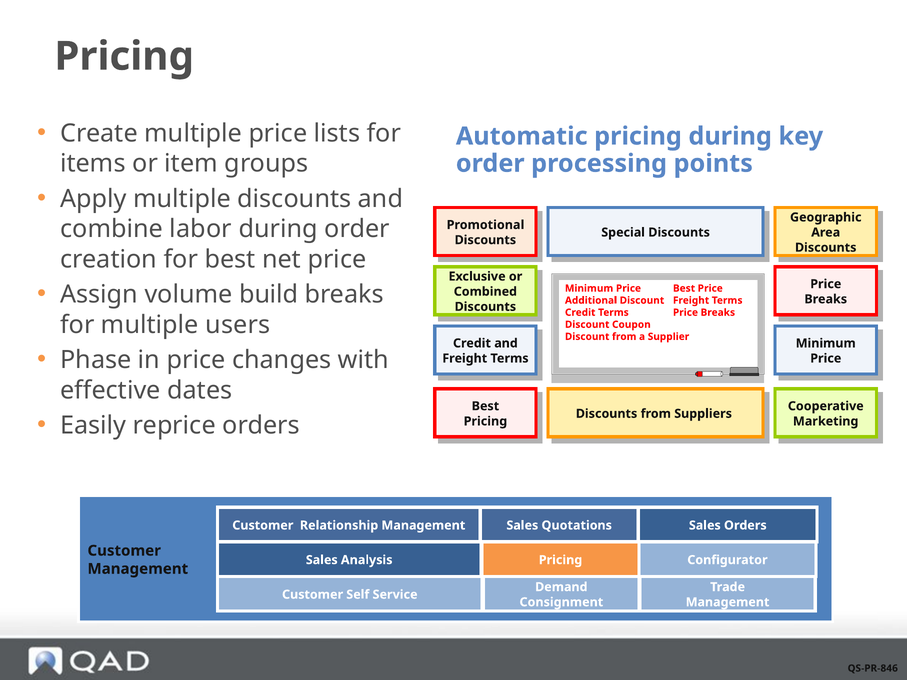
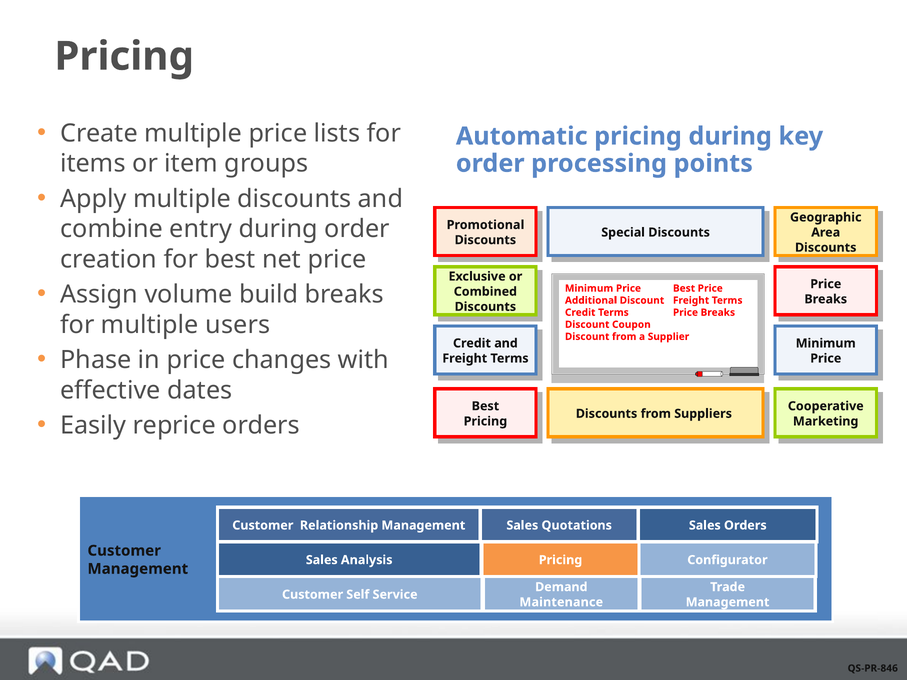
labor: labor -> entry (201, 229)
Consignment: Consignment -> Maintenance (561, 602)
